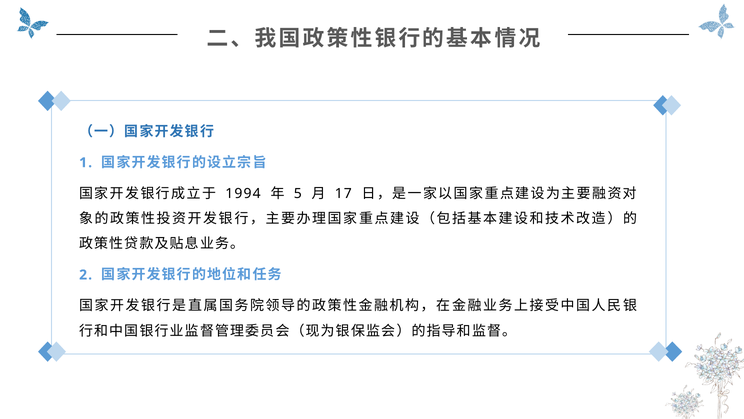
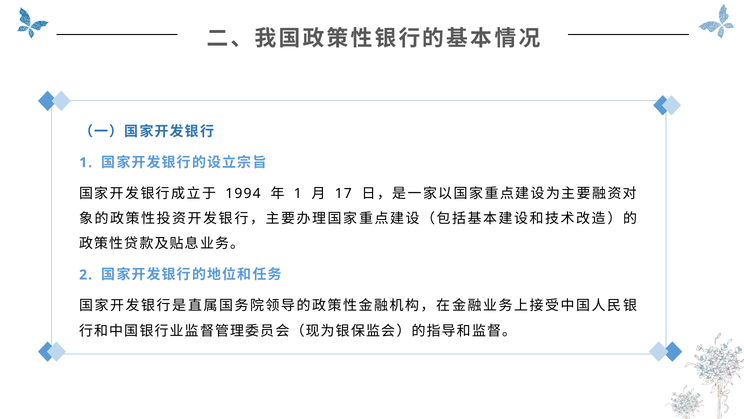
5: 5 -> 1 (298, 193)
